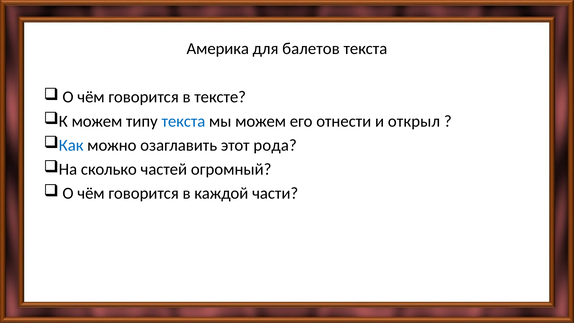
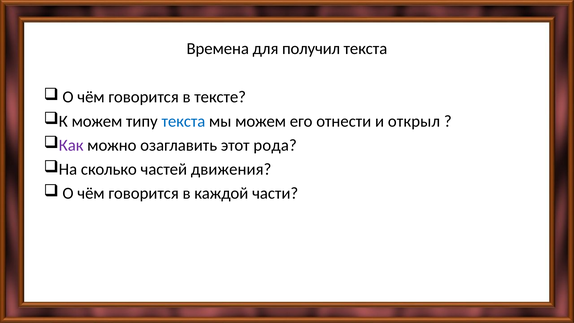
Америка: Америка -> Времена (218, 48)
балетов: балетов -> получил (311, 48)
Как colour: blue -> purple (71, 145)
огромный: огромный -> движения (231, 169)
